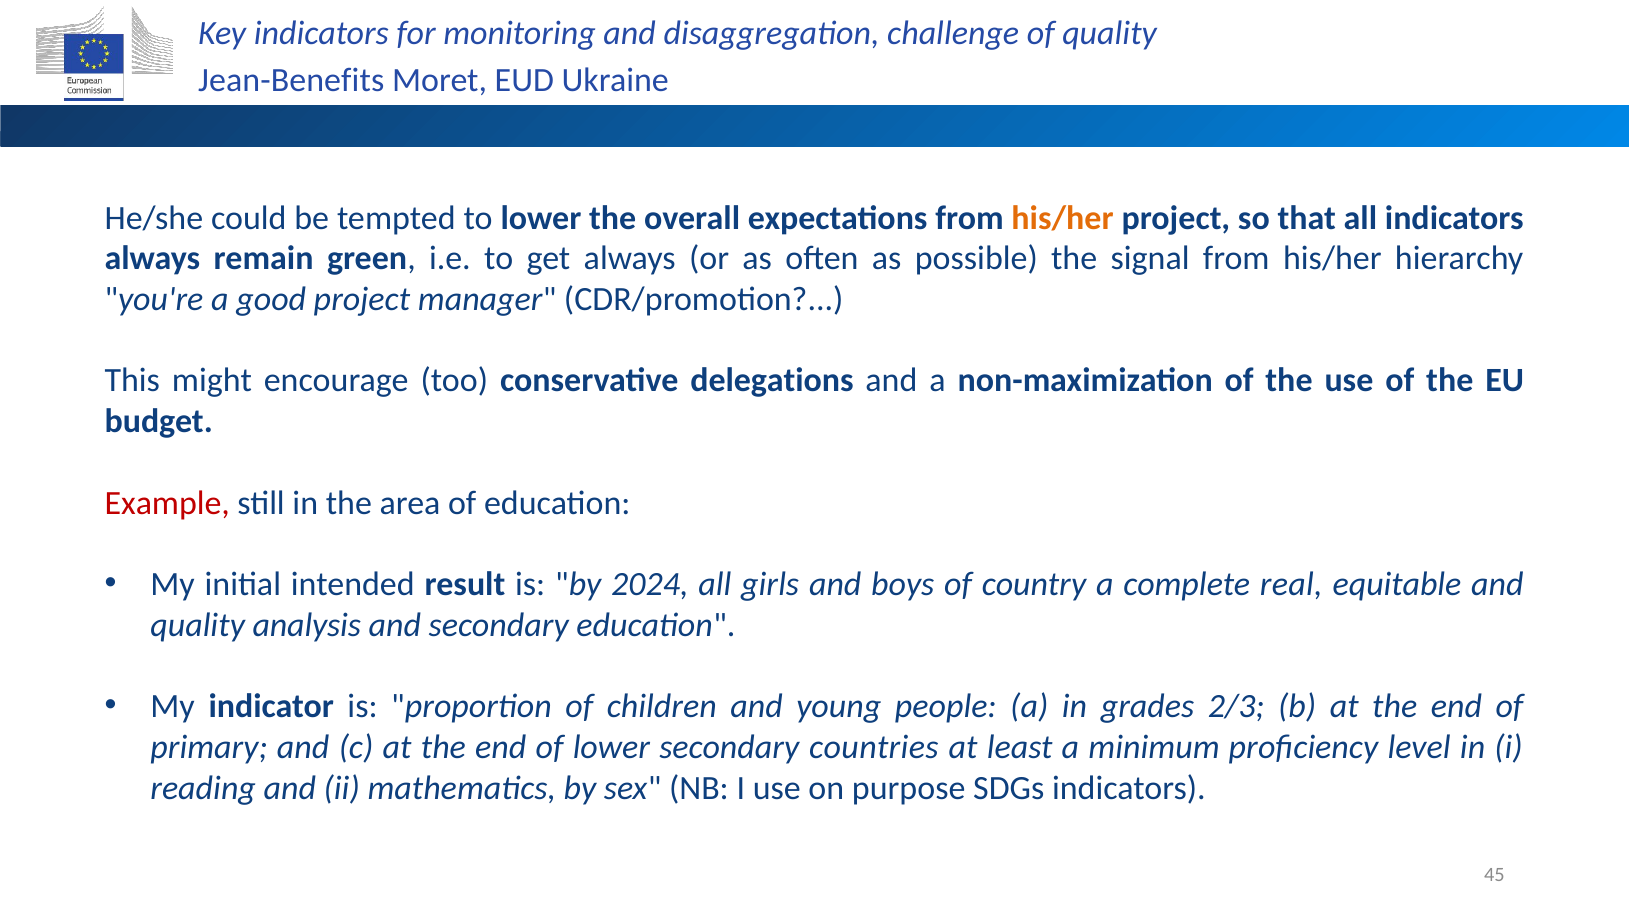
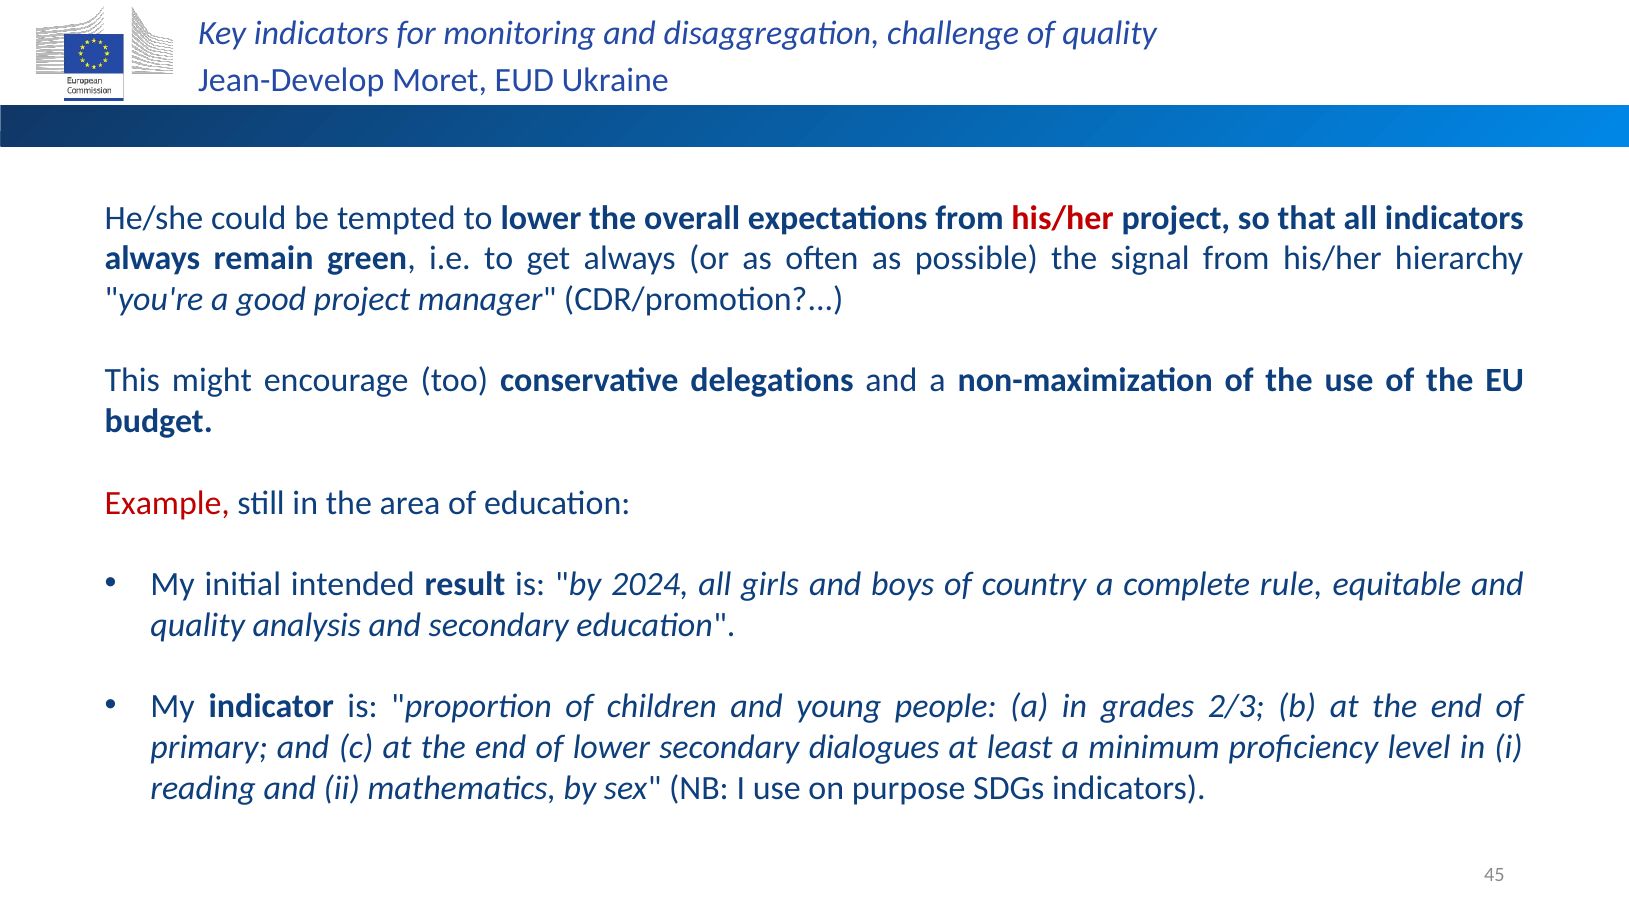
Jean-Benefits: Jean-Benefits -> Jean-Develop (291, 80)
his/her colour: orange -> red (1063, 218)
real: real -> rule (1291, 585)
countries: countries -> dialogues (874, 748)
